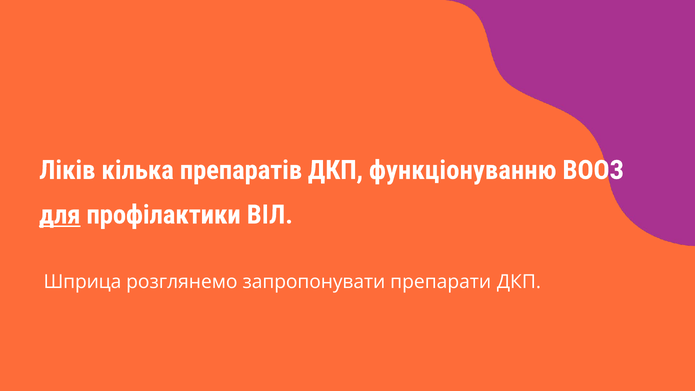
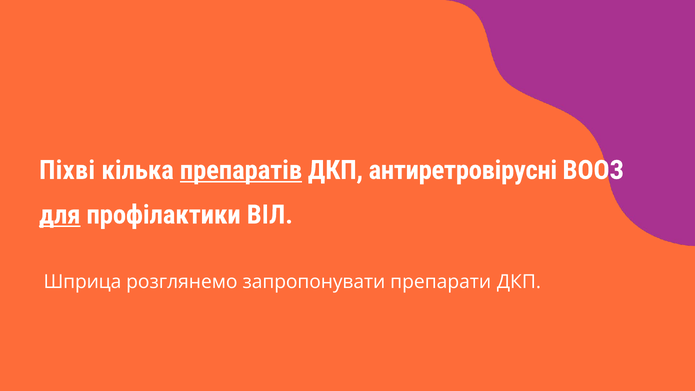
Ліків: Ліків -> Піхві (67, 170)
препаратів underline: none -> present (241, 170)
функціонуванню: функціонуванню -> антиретровірусні (463, 170)
